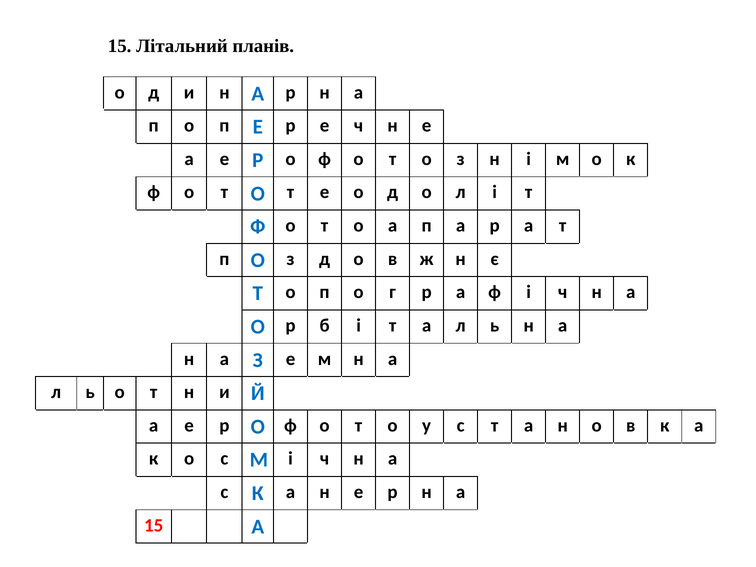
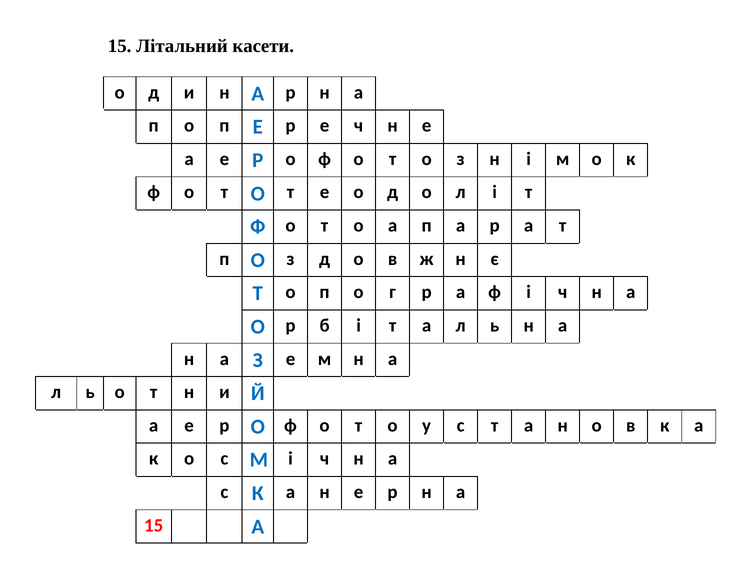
планів: планів -> касети (263, 46)
